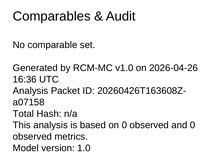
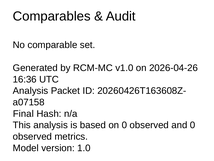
Total: Total -> Final (23, 113)
